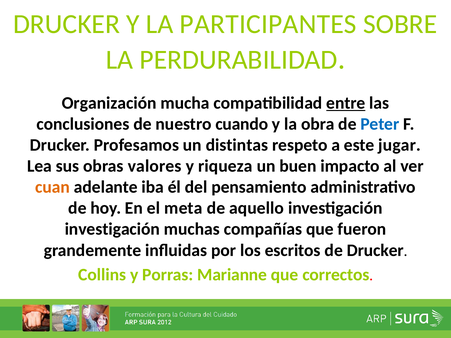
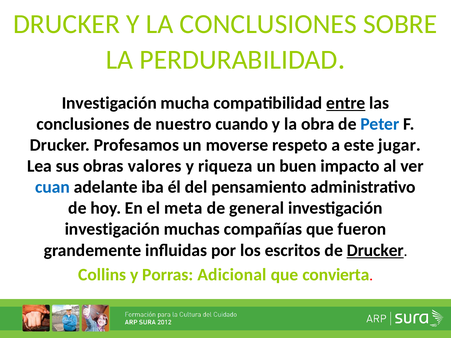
LA PARTICIPANTES: PARTICIPANTES -> CONCLUSIONES (268, 24)
Organización: Organización -> Investigación (109, 103)
distintas: distintas -> moverse (237, 145)
cuan colour: orange -> blue (53, 187)
aquello: aquello -> general (257, 208)
Drucker underline: none -> present (375, 250)
Marianne: Marianne -> Adicional (232, 275)
correctos: correctos -> convierta (336, 275)
